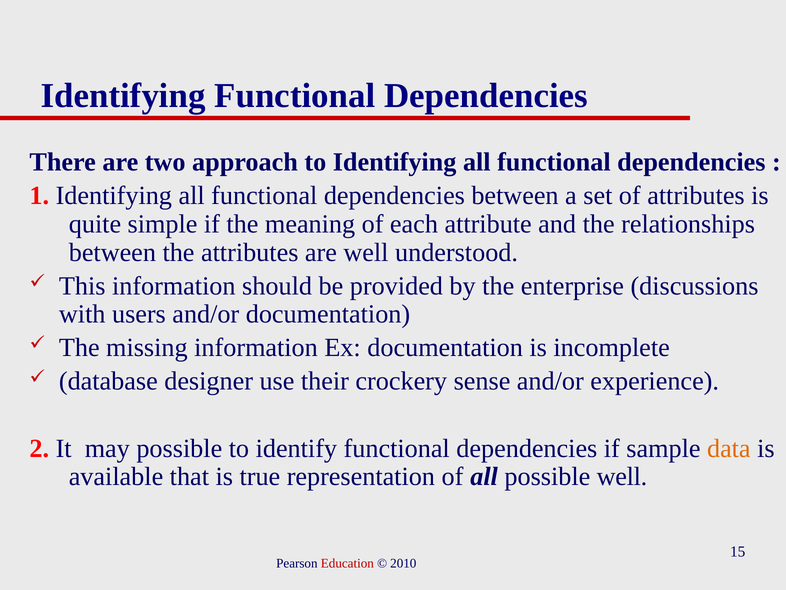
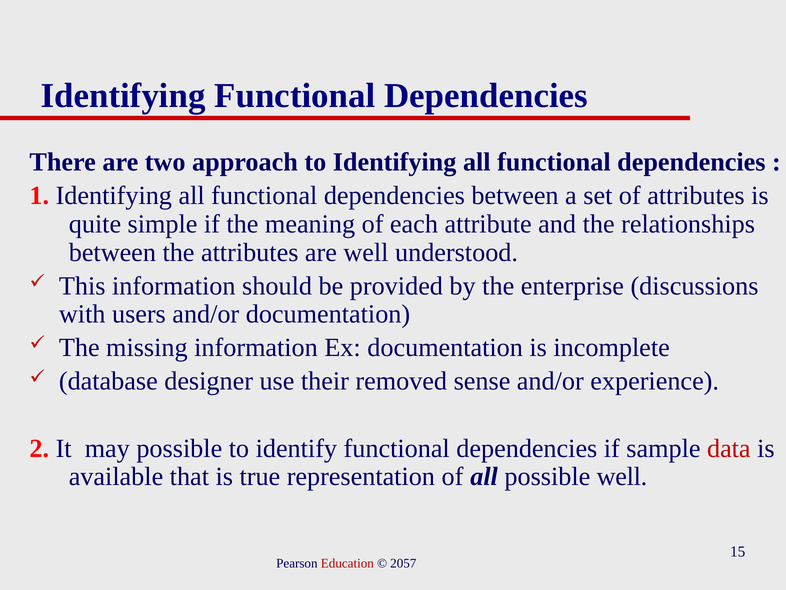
crockery: crockery -> removed (401, 381)
data colour: orange -> red (729, 448)
2010: 2010 -> 2057 (403, 563)
